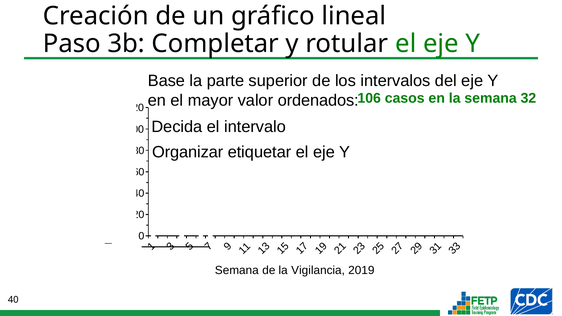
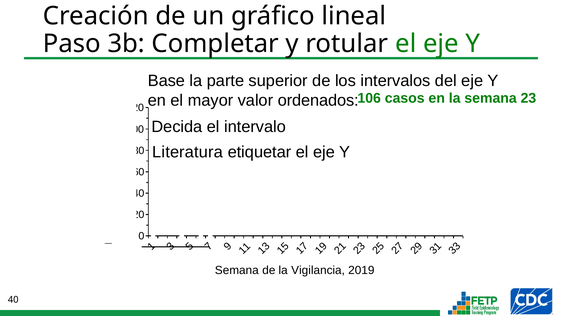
32: 32 -> 23 (528, 98)
Organizar: Organizar -> Literatura (188, 152)
